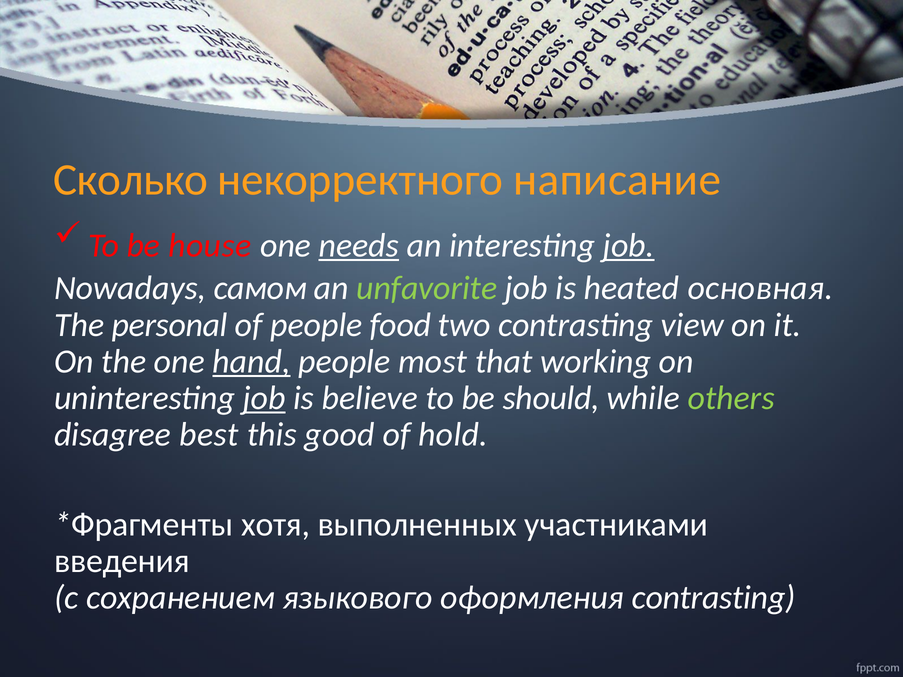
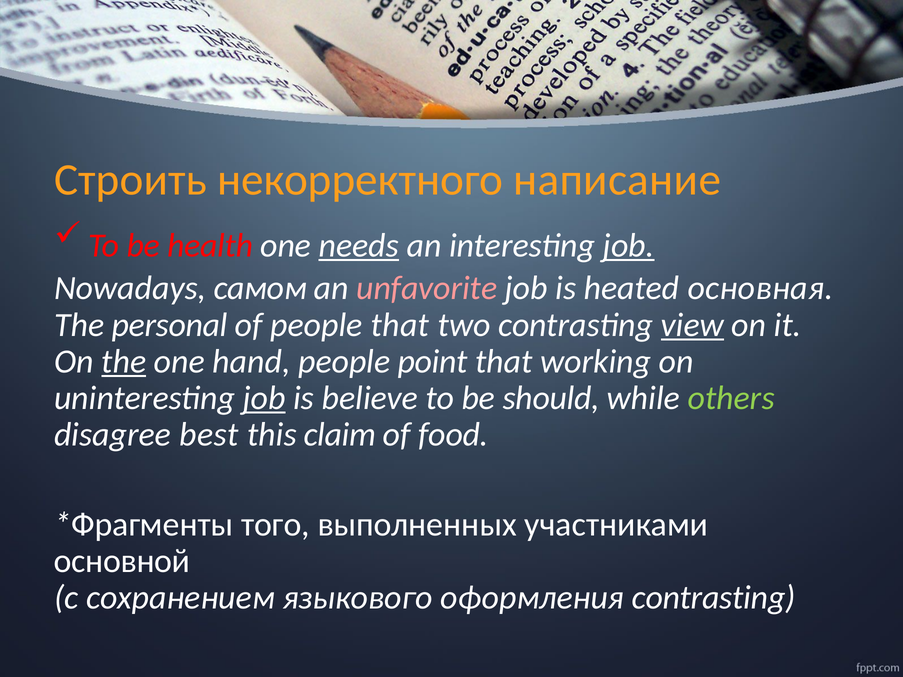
Сколько: Сколько -> Строить (131, 180)
house: house -> health (210, 245)
unfavorite colour: light green -> pink (427, 288)
people food: food -> that (400, 325)
view underline: none -> present (692, 325)
the underline: none -> present (124, 362)
hand underline: present -> none (251, 362)
most: most -> point (433, 362)
good: good -> claim (340, 435)
hold: hold -> food (453, 435)
хотя: хотя -> того (276, 525)
введения: введения -> основной (122, 561)
